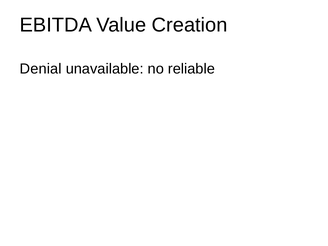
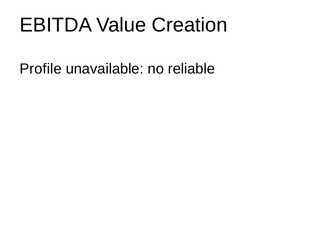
Denial: Denial -> Profile (41, 69)
